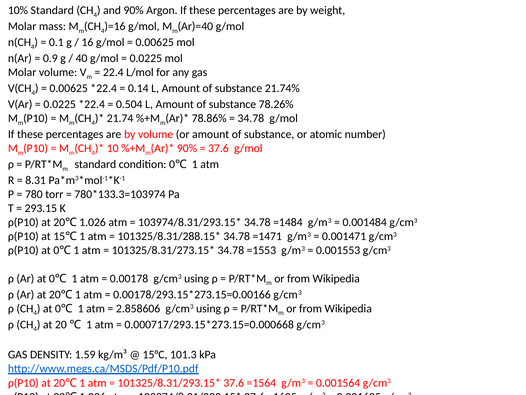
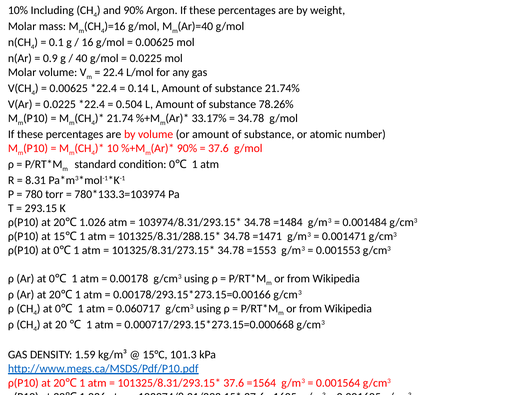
10% Standard: Standard -> Including (52, 10)
78.86%: 78.86% -> 33.17% (209, 118)
2.858606: 2.858606 -> 0.060717 (138, 308)
